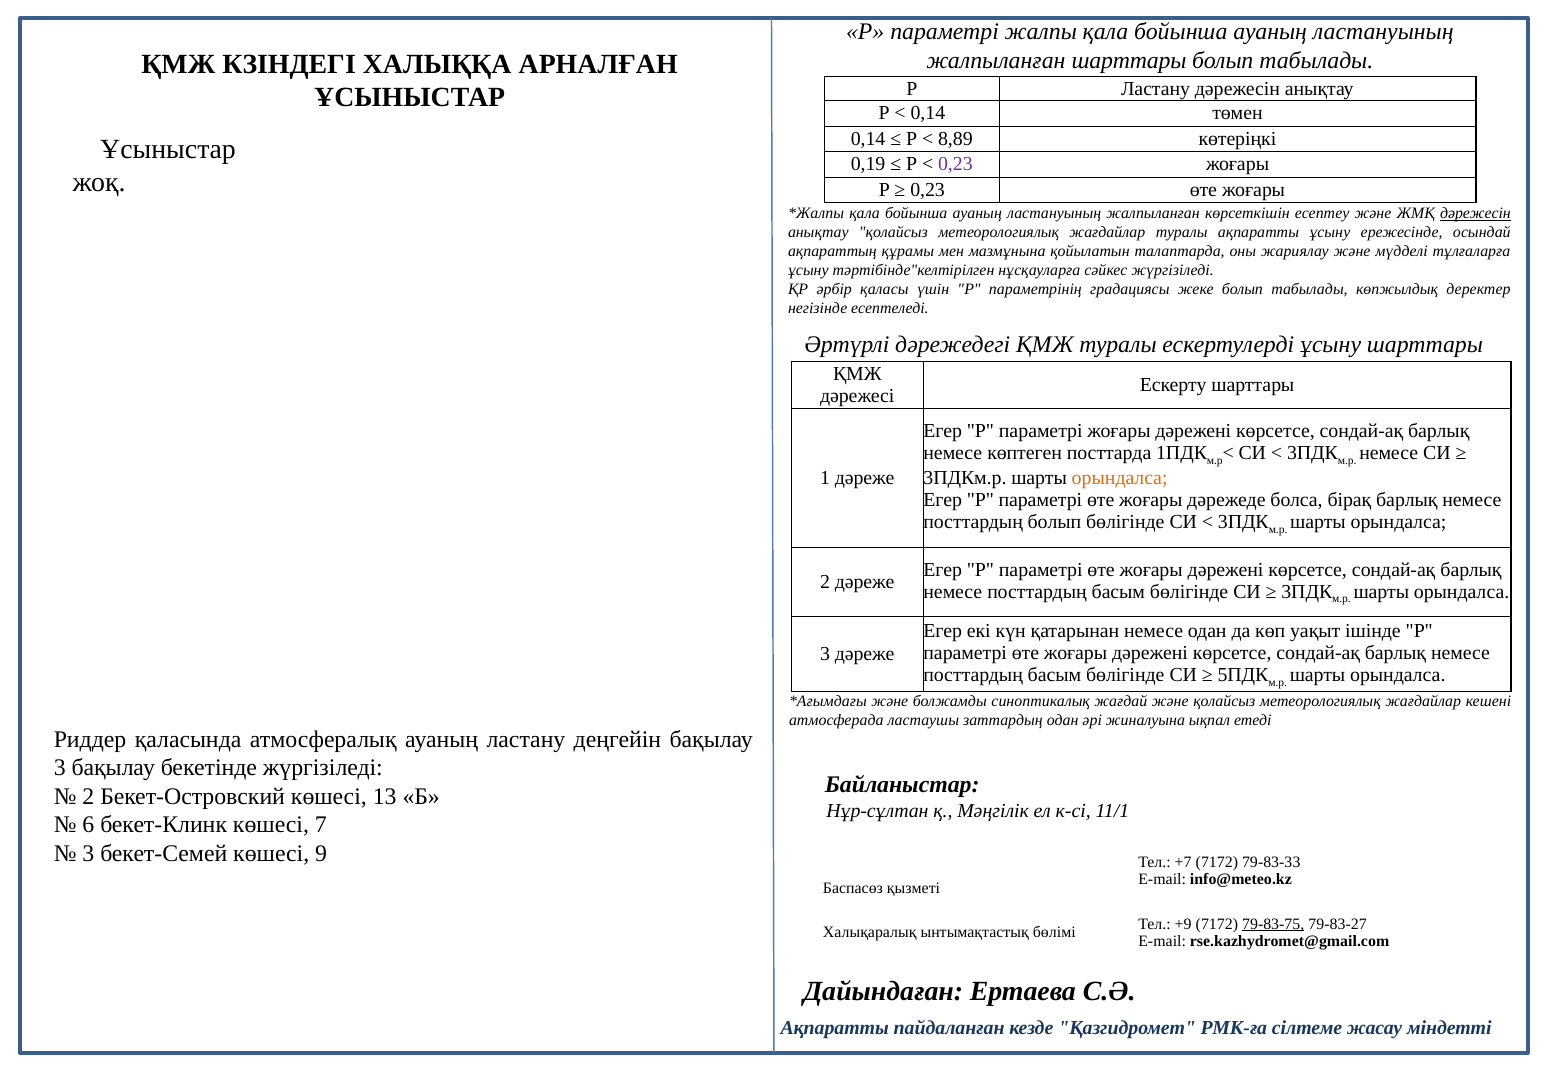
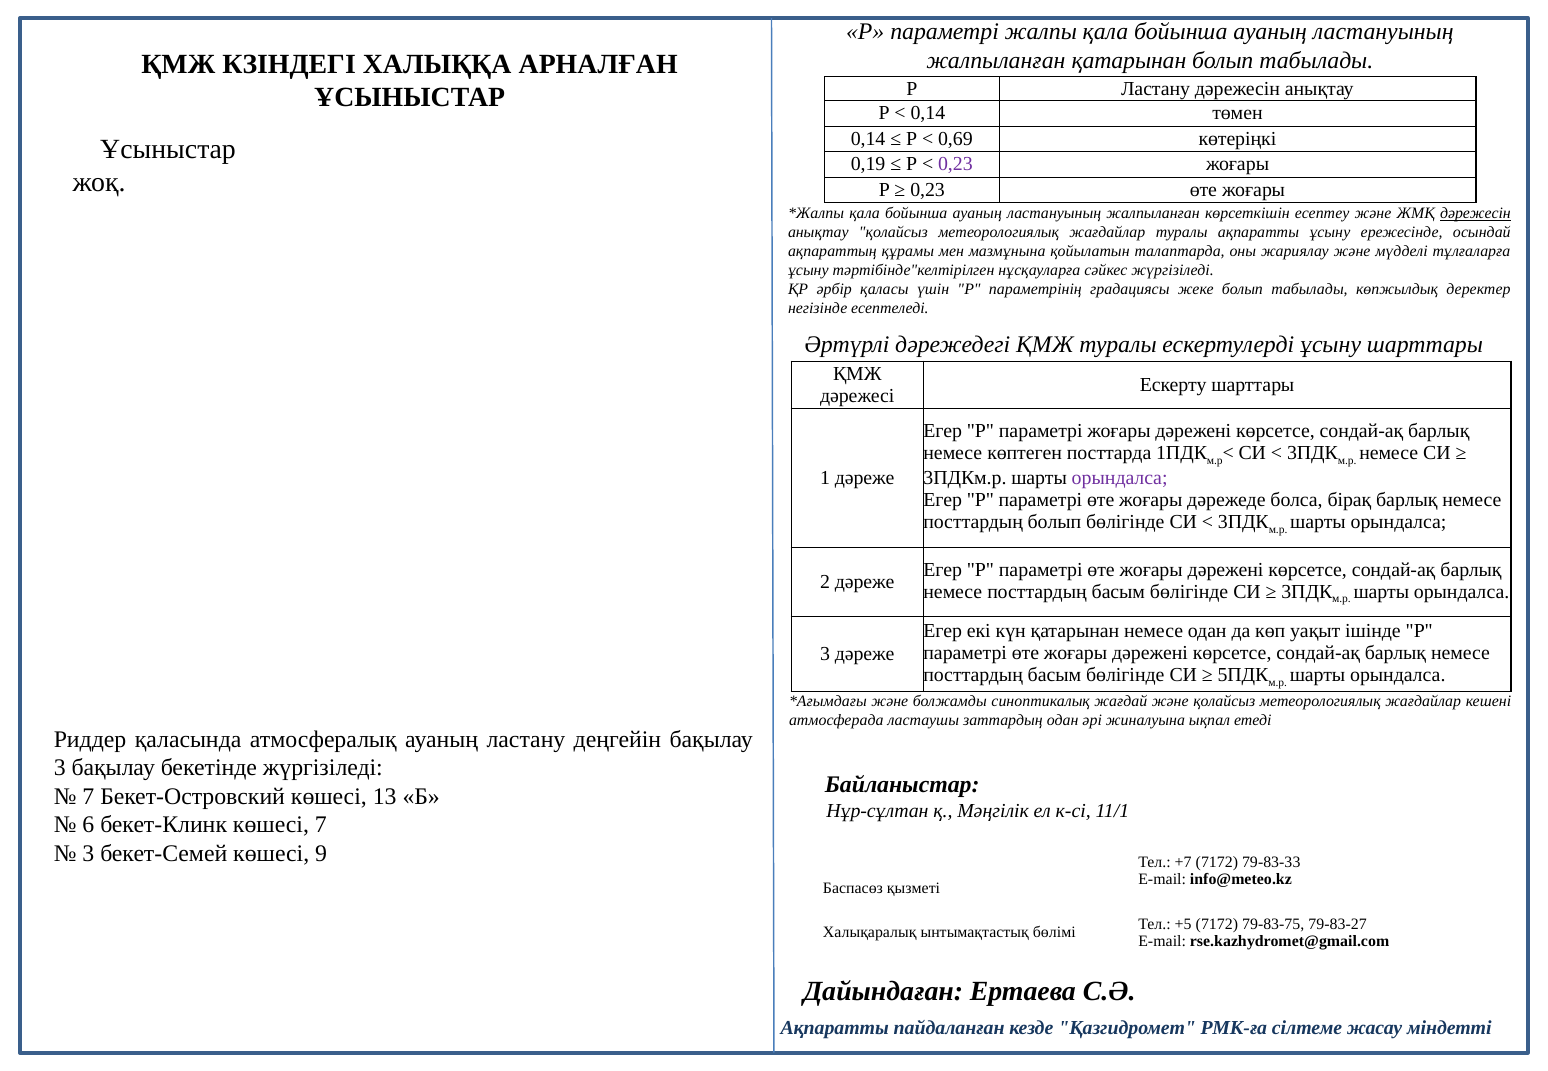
жалпыланған шарттары: шарттары -> қатарынан (1129, 60)
8,89: 8,89 -> 0,69 (955, 139)
орындалса colour: orange -> purple (1120, 478)
2: 2 -> 7 (88, 797)
+9: +9 -> +5 (1183, 924)
79-83-75 underline: present -> none (1273, 924)
